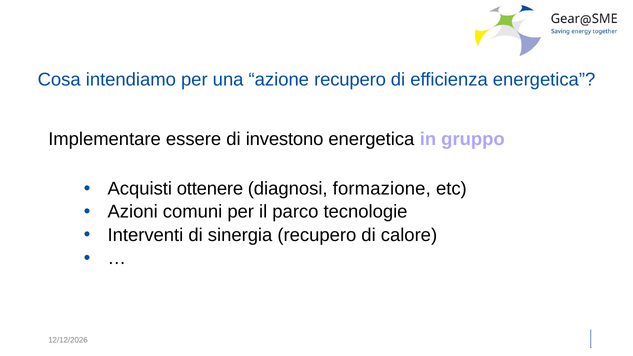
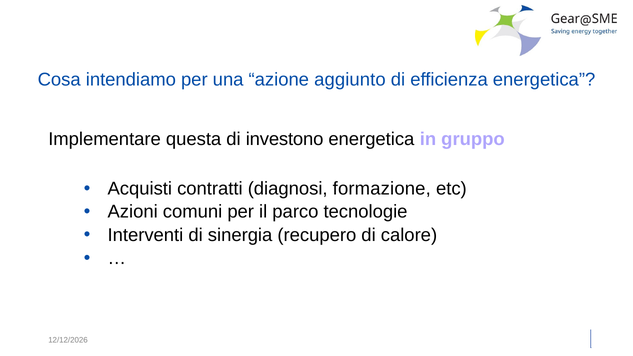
azione recupero: recupero -> aggiunto (350, 80)
essere: essere -> questa (194, 139)
ottenere: ottenere -> contratti (210, 189)
